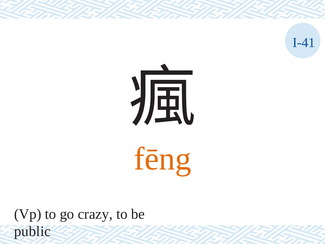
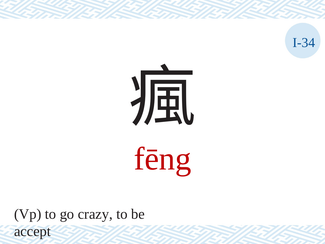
I-41: I-41 -> I-34 (304, 43)
fēng colour: orange -> red (163, 159)
public: public -> accept (32, 231)
